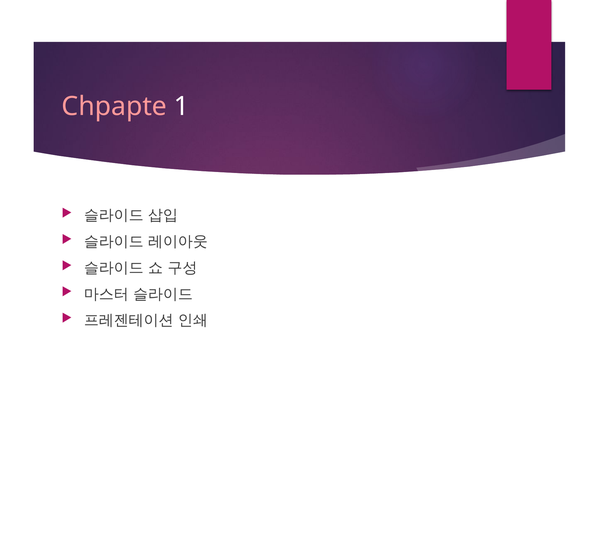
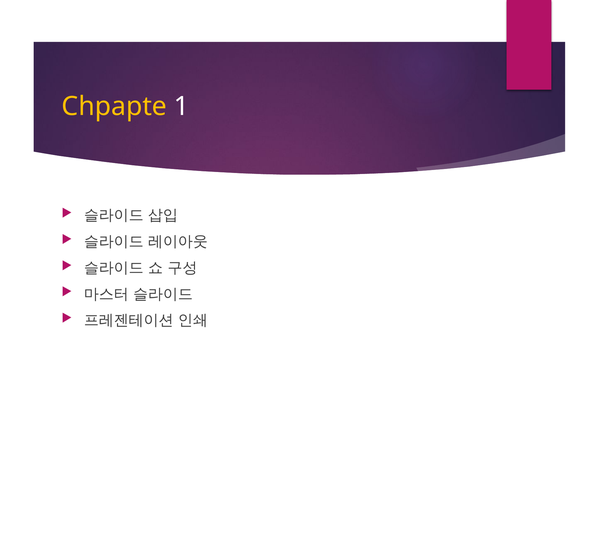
Chpapte colour: pink -> yellow (114, 106)
